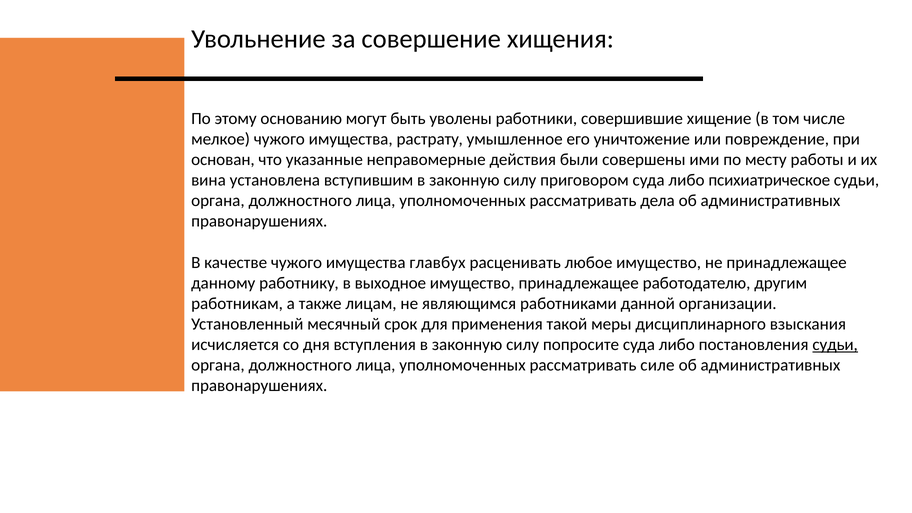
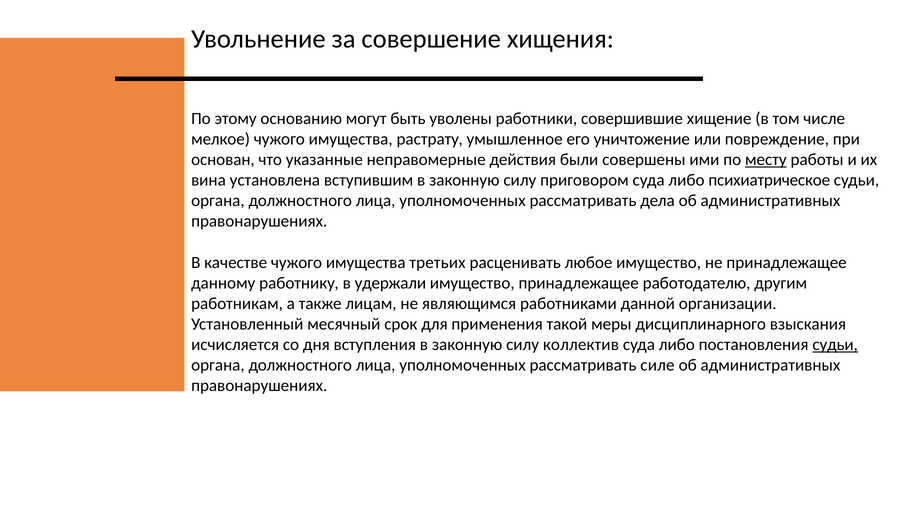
месту underline: none -> present (766, 160)
главбух: главбух -> третьих (438, 262)
выходное: выходное -> удержали (390, 283)
попросите: попросите -> коллектив (581, 344)
